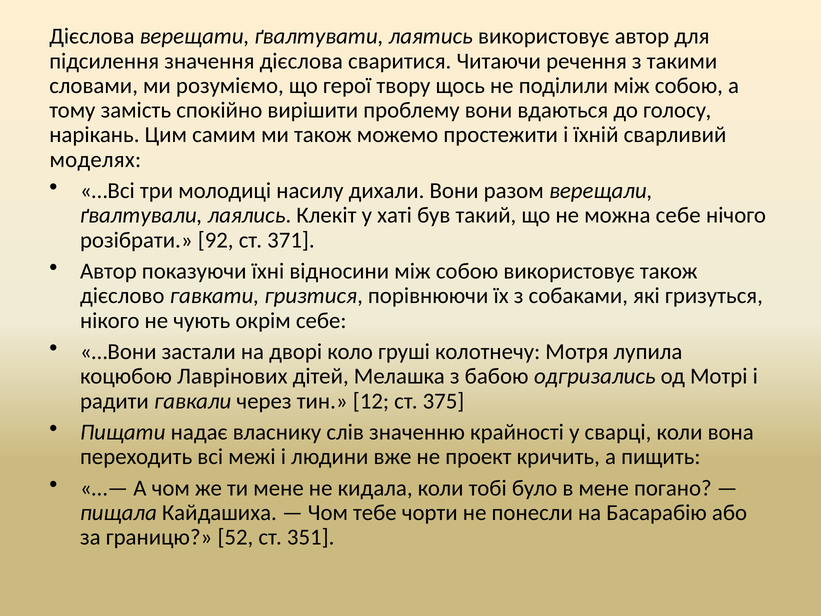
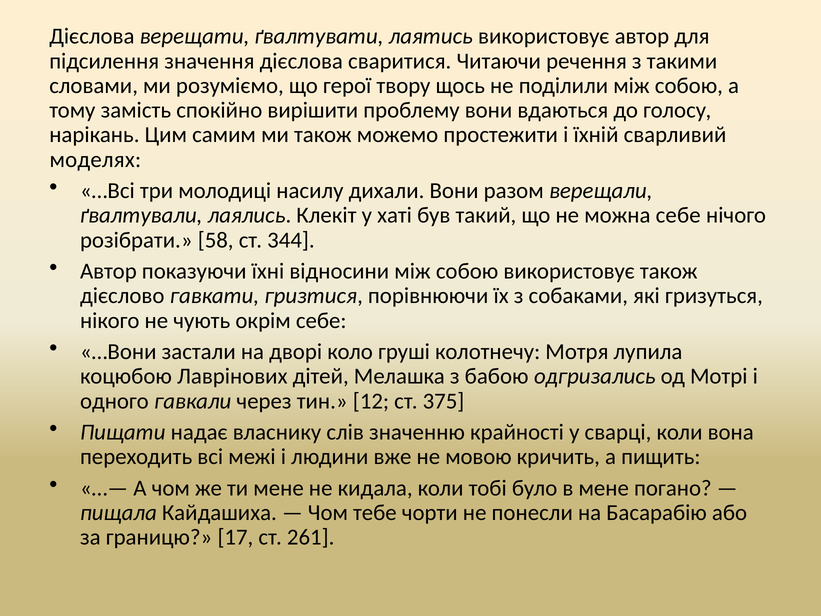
92: 92 -> 58 (216, 240)
371: 371 -> 344 (291, 240)
радити: радити -> одного (114, 401)
проект: проект -> мовою (478, 457)
52: 52 -> 17 (235, 537)
351: 351 -> 261 (311, 537)
